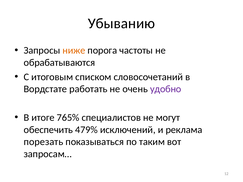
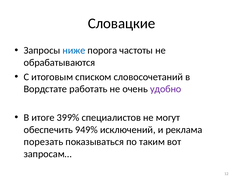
Убыванию: Убыванию -> Словацкие (122, 24)
ниже colour: orange -> blue (74, 51)
765%: 765% -> 399% (68, 118)
479%: 479% -> 949% (86, 130)
